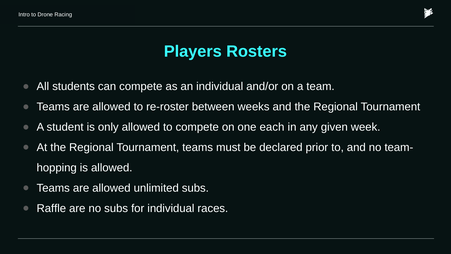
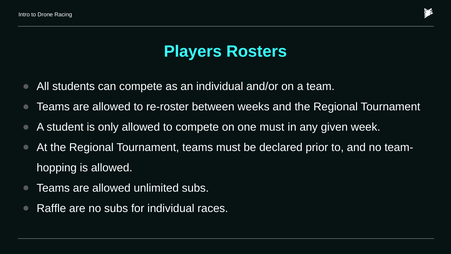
one each: each -> must (272, 127)
